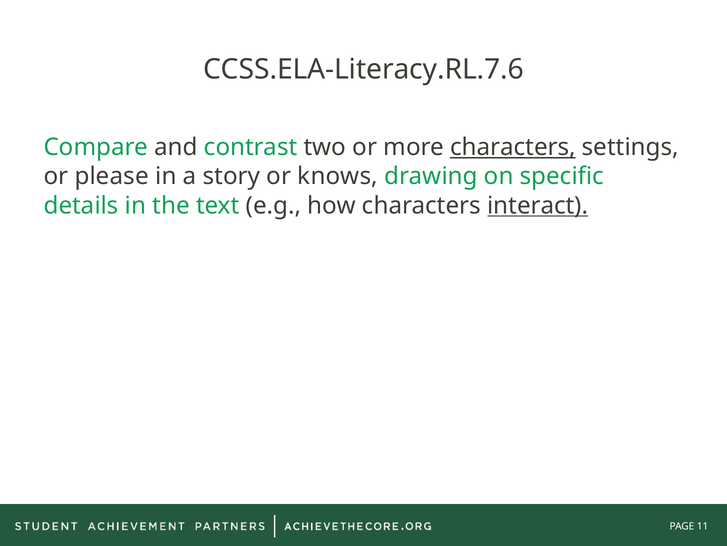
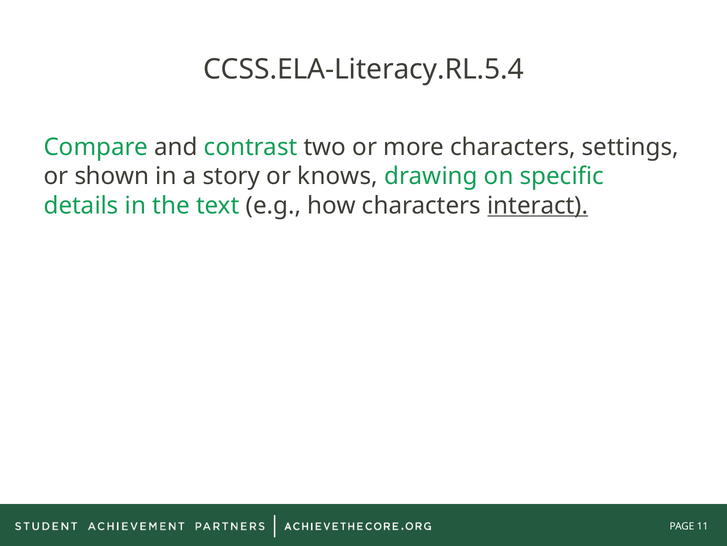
CCSS.ELA-Literacy.RL.7.6: CCSS.ELA-Literacy.RL.7.6 -> CCSS.ELA-Literacy.RL.5.4 (364, 69)
characters underline: present -> none (513, 147)
please: please -> shown (112, 176)
